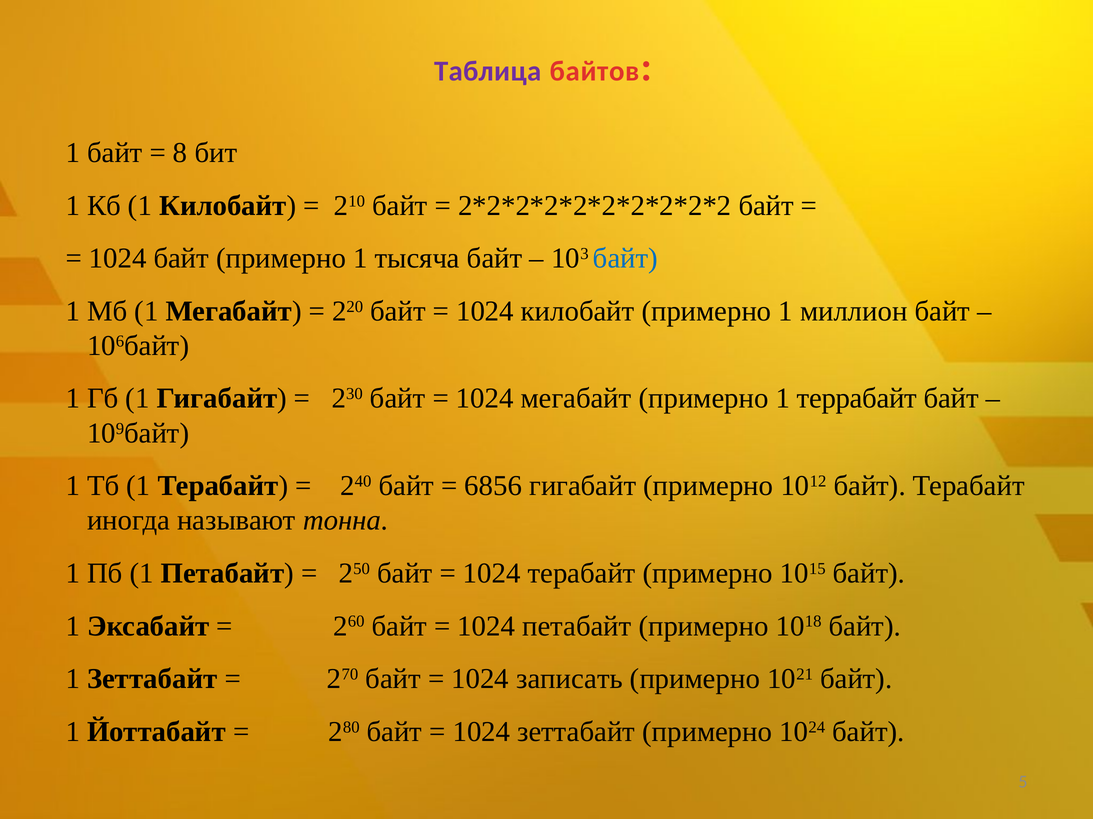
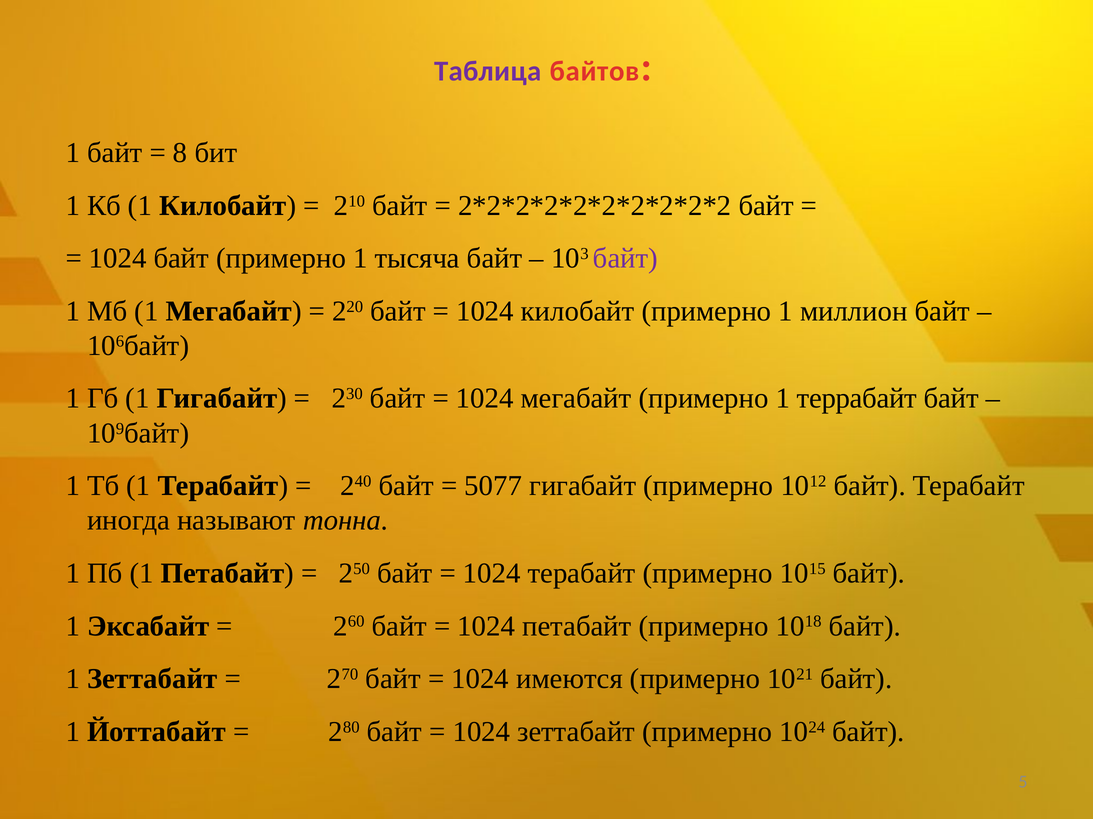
байт colour: blue -> purple (625, 259)
6856: 6856 -> 5077 (493, 486)
записать: записать -> имеются (569, 679)
